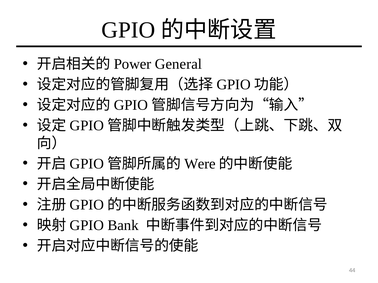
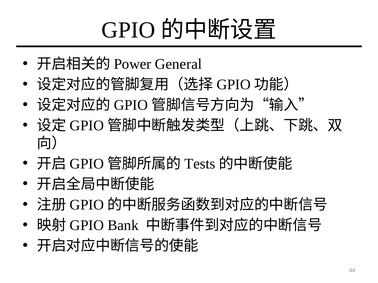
Were: Were -> Tests (200, 164)
